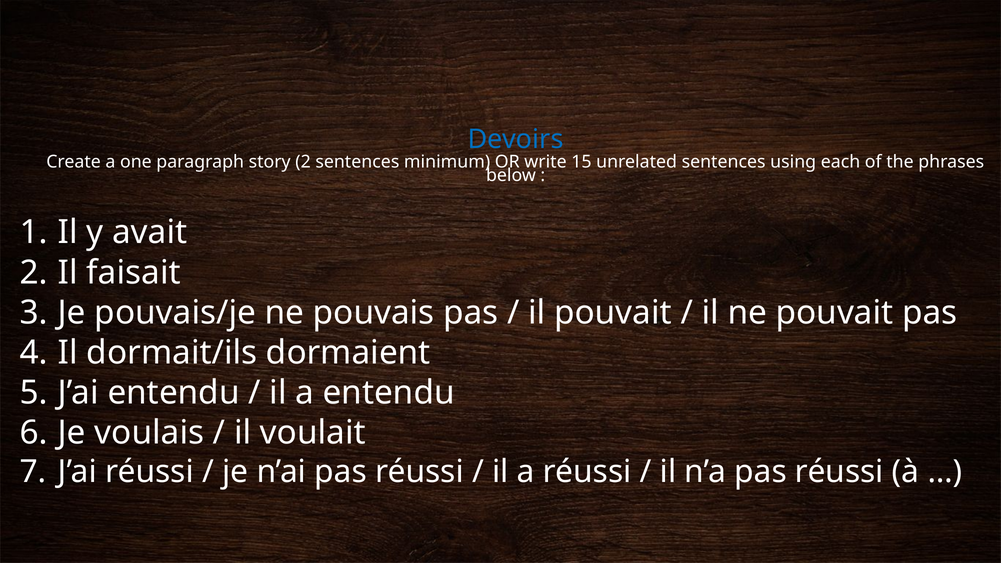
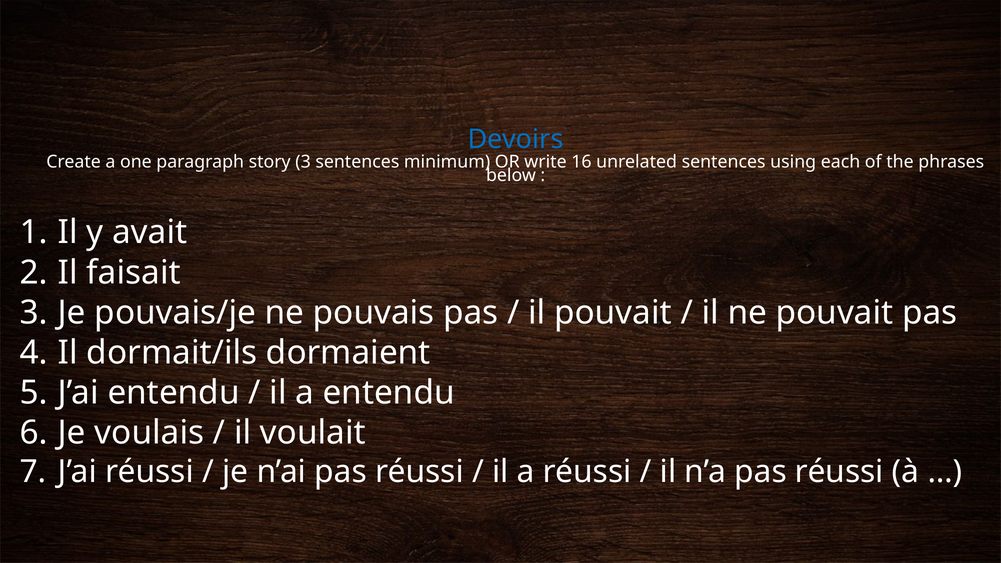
story 2: 2 -> 3 (303, 162)
15: 15 -> 16 (581, 162)
